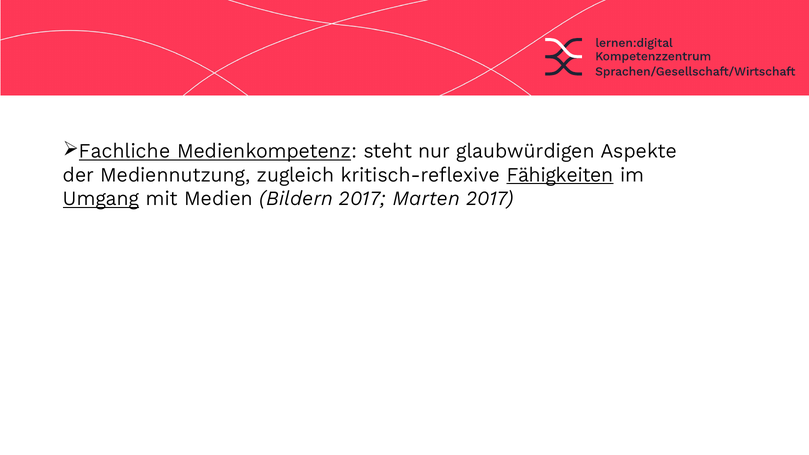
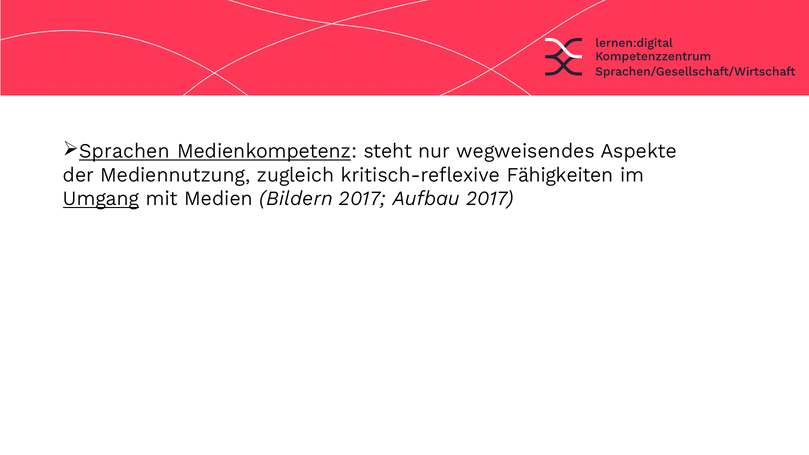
Fachliche: Fachliche -> Sprachen (125, 151)
glaubwürdigen: glaubwürdigen -> wegweisendes (526, 151)
Fähigkeiten underline: present -> none (560, 175)
Marten: Marten -> Aufbau (426, 199)
